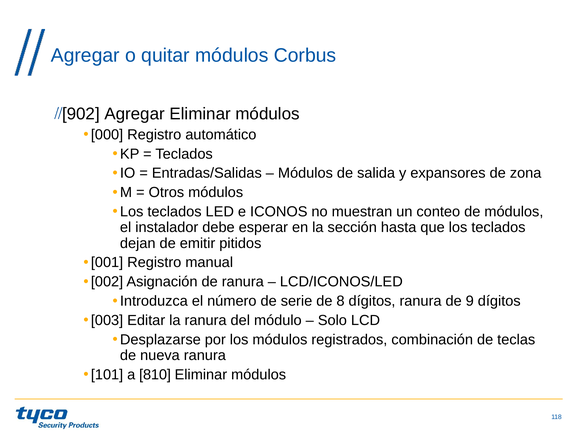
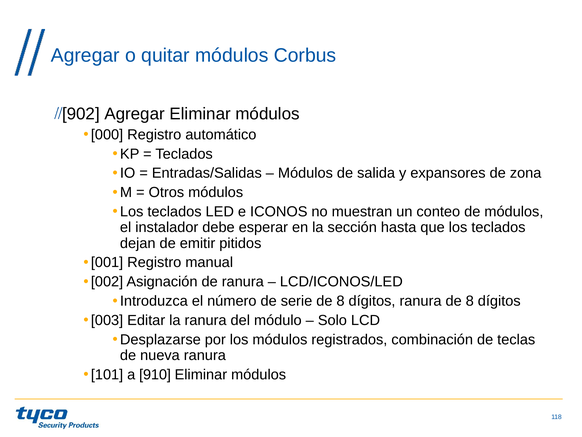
ranura de 9: 9 -> 8 (470, 301)
810: 810 -> 910 (155, 374)
